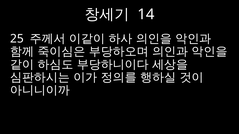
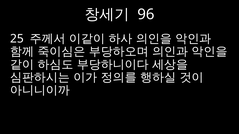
14: 14 -> 96 (146, 14)
